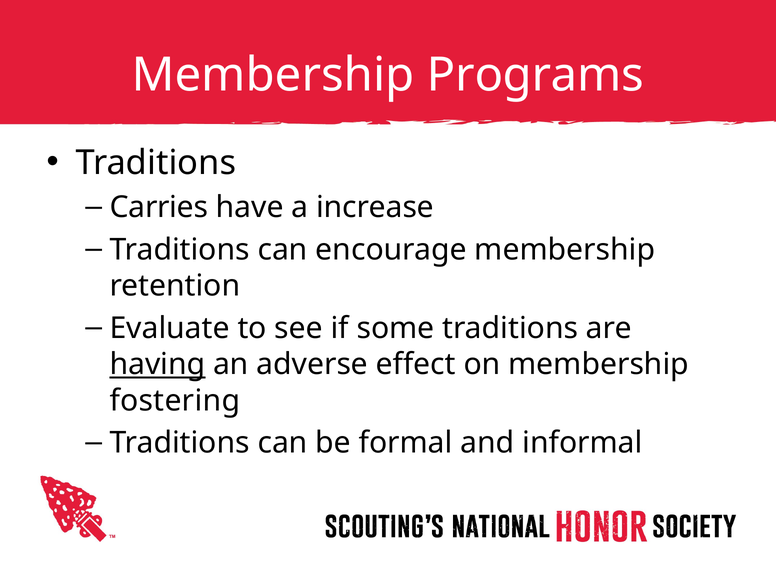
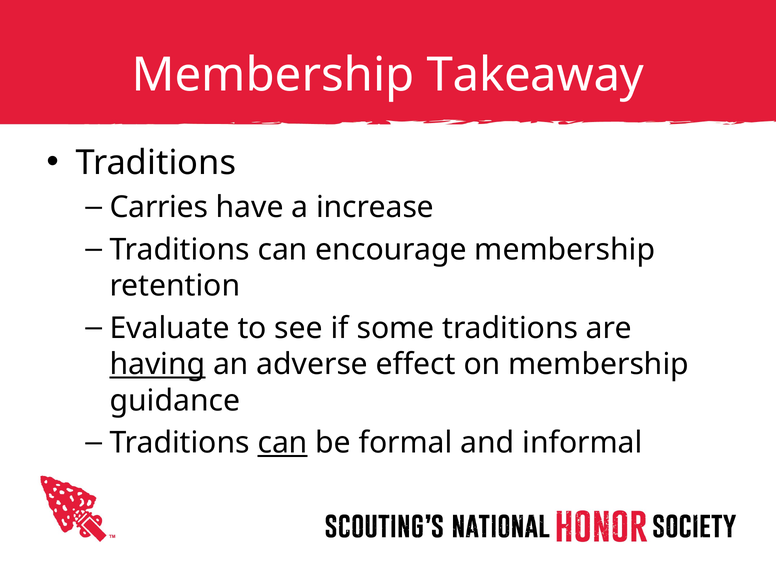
Programs: Programs -> Takeaway (535, 75)
fostering: fostering -> guidance (175, 401)
can underline: none -> present (283, 443)
